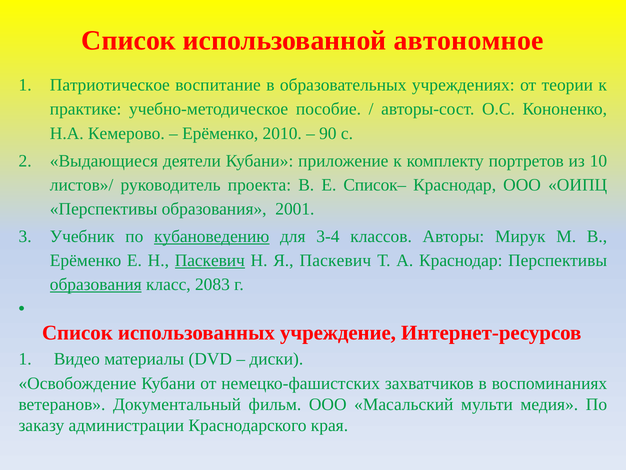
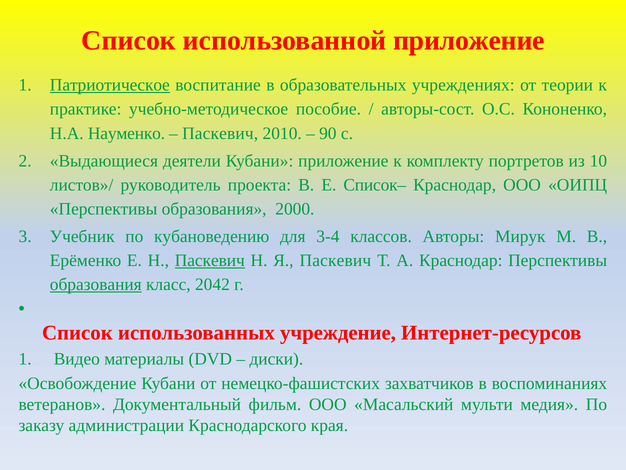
использованной автономное: автономное -> приложение (469, 41)
Патриотическое underline: none -> present (110, 85)
Кемерово: Кемерово -> Науменко (127, 133)
Ерёменко: Ерёменко -> Паскевич (220, 133)
2001: 2001 -> 2000 (295, 209)
кубановедению underline: present -> none (212, 236)
2083: 2083 -> 2042 (212, 284)
